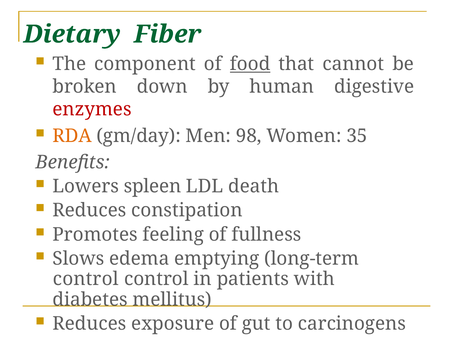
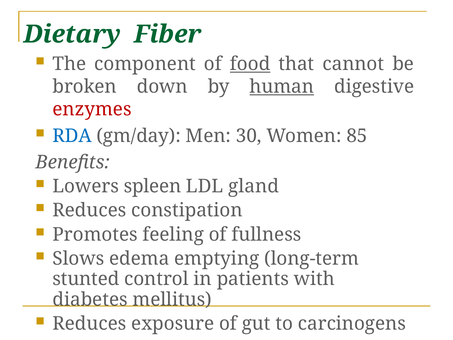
human underline: none -> present (282, 87)
RDA colour: orange -> blue (72, 136)
98: 98 -> 30 (249, 136)
35: 35 -> 85 (357, 136)
death: death -> gland (254, 186)
control: control -> stunted (86, 279)
